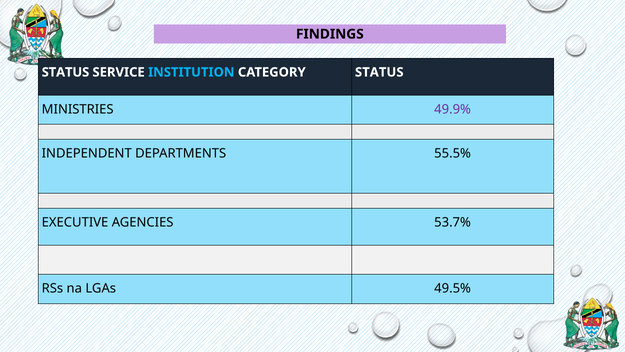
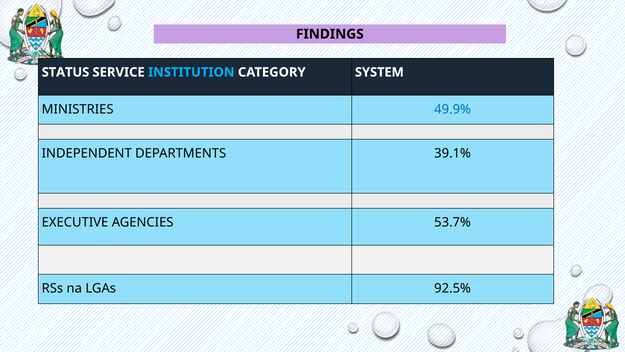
CATEGORY STATUS: STATUS -> SYSTEM (379, 72)
49.9% colour: purple -> blue (453, 109)
55.5%: 55.5% -> 39.1% (453, 153)
49.5%: 49.5% -> 92.5% (453, 288)
